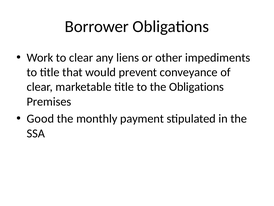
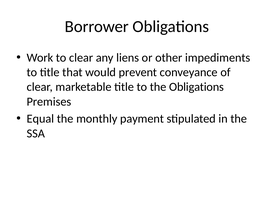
Good: Good -> Equal (40, 118)
